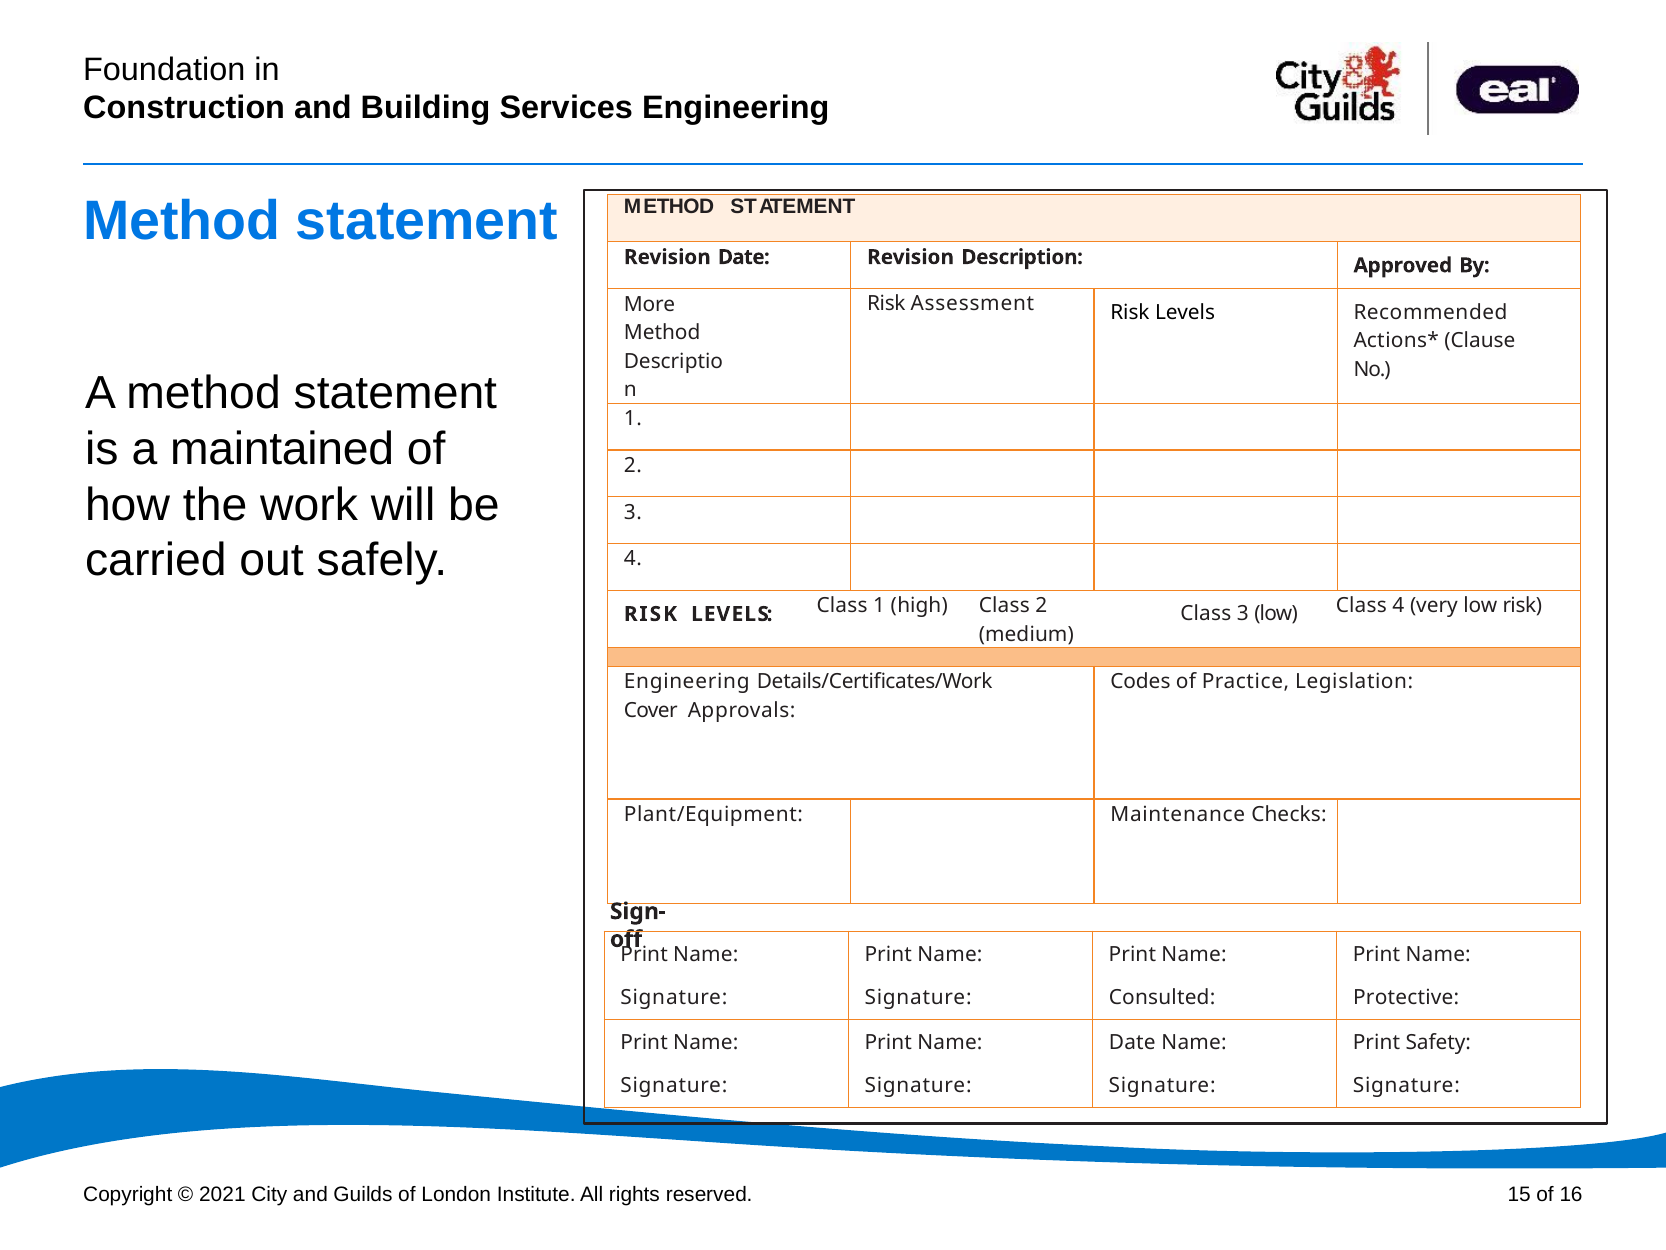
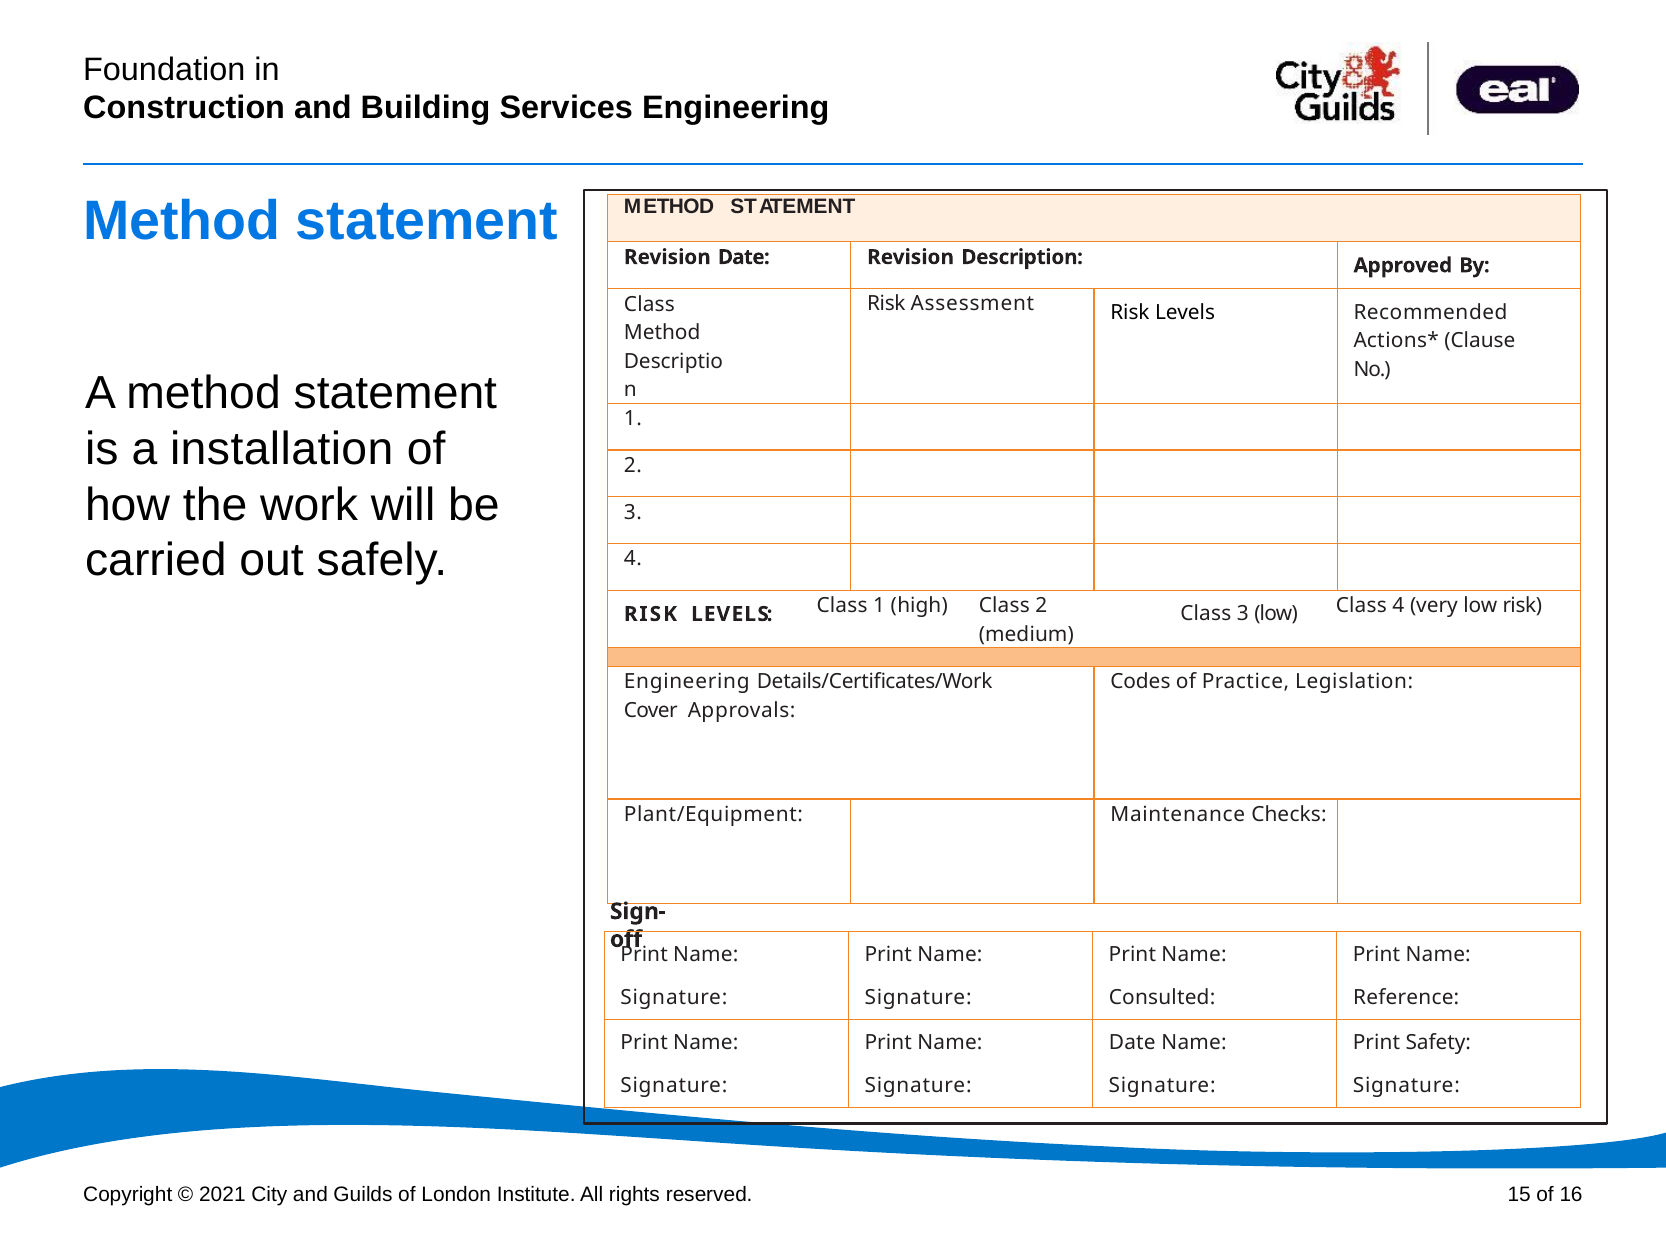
More: More -> Class (649, 304)
maintained: maintained -> installation (282, 449)
Protective: Protective -> Reference (1406, 997)
